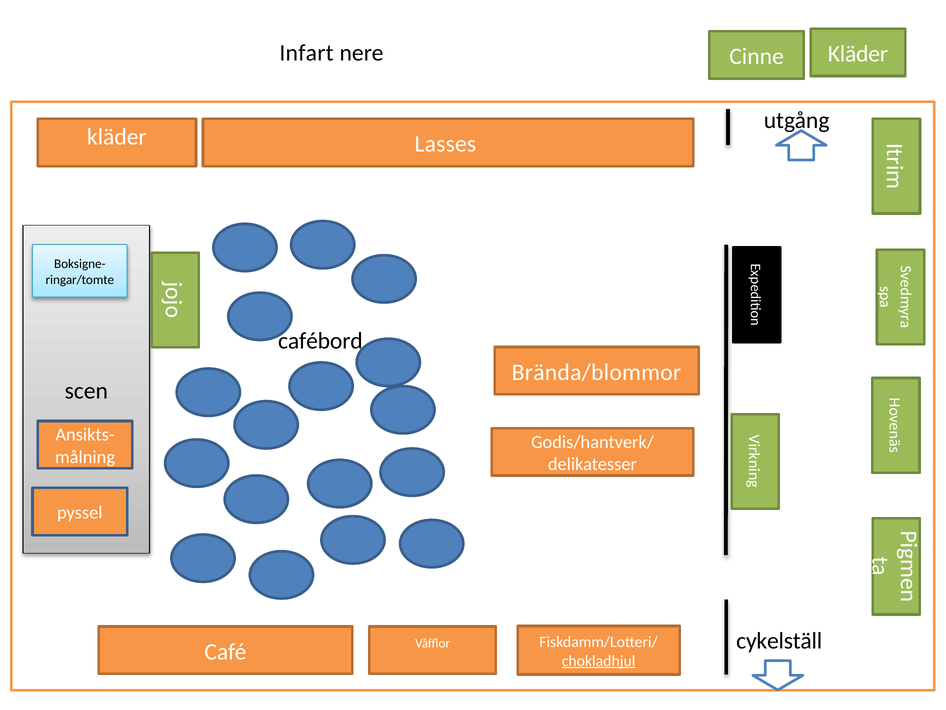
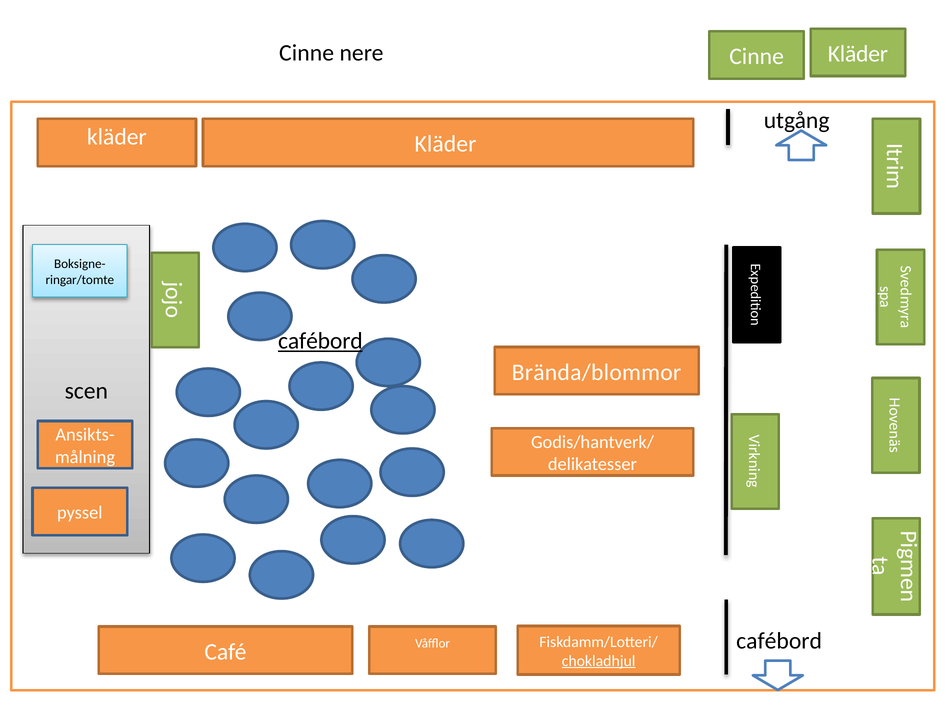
Infart: Infart -> Cinne (307, 53)
kläder Lasses: Lasses -> Kläder (445, 144)
cafébord underline: none -> present (320, 341)
cykelställ: cykelställ -> cafébord (779, 640)
